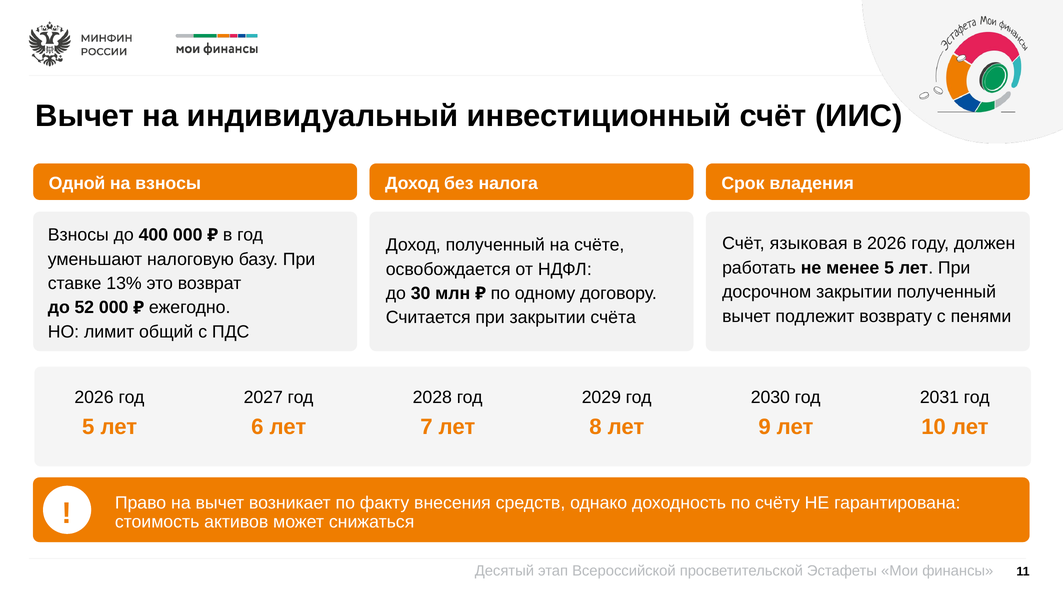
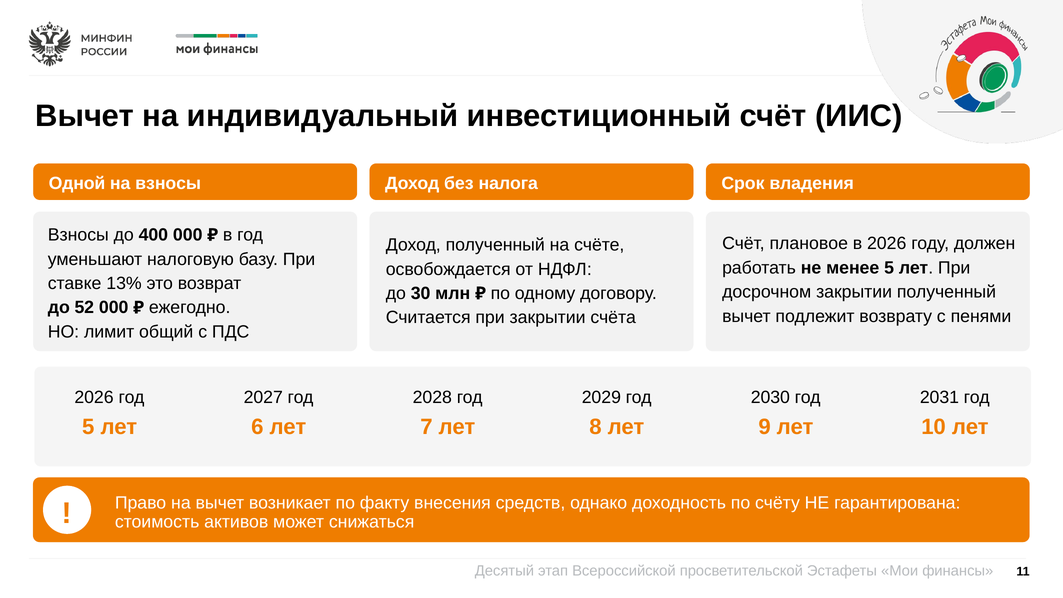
языковая: языковая -> плановое (809, 244)
